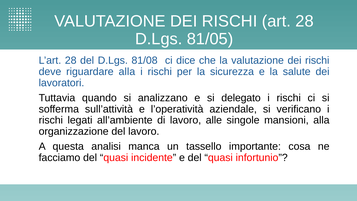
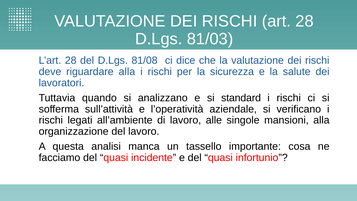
81/05: 81/05 -> 81/03 (210, 39)
delegato: delegato -> standard (241, 98)
